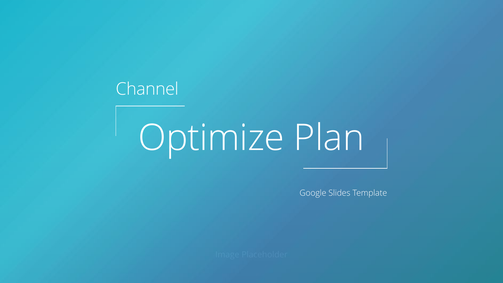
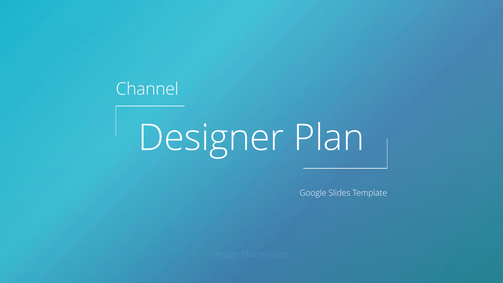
Optimize: Optimize -> Designer (211, 138)
